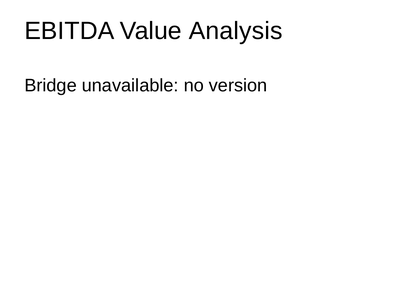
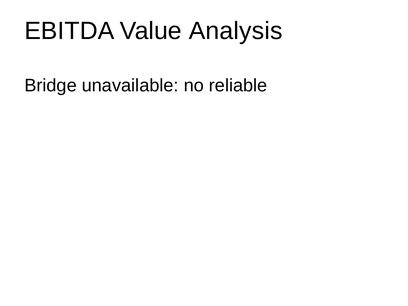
version: version -> reliable (238, 86)
